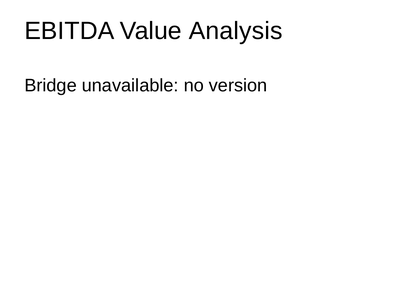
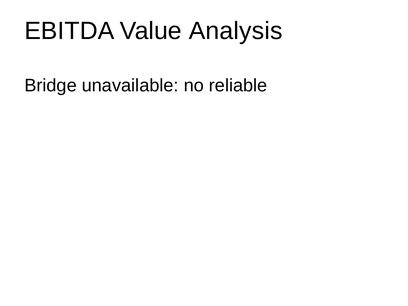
version: version -> reliable (238, 86)
